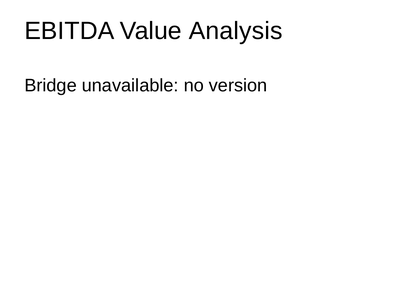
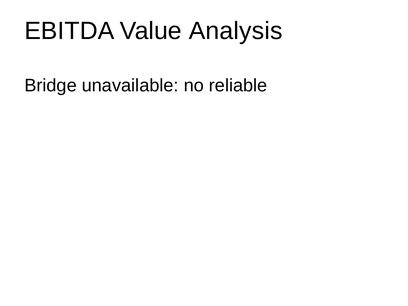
version: version -> reliable (238, 86)
